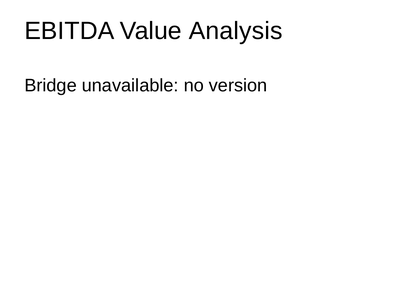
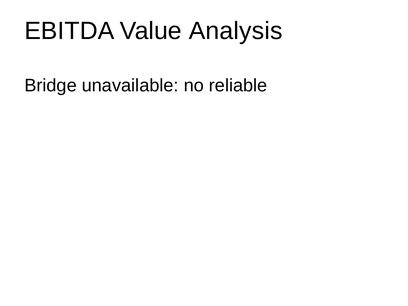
version: version -> reliable (238, 86)
